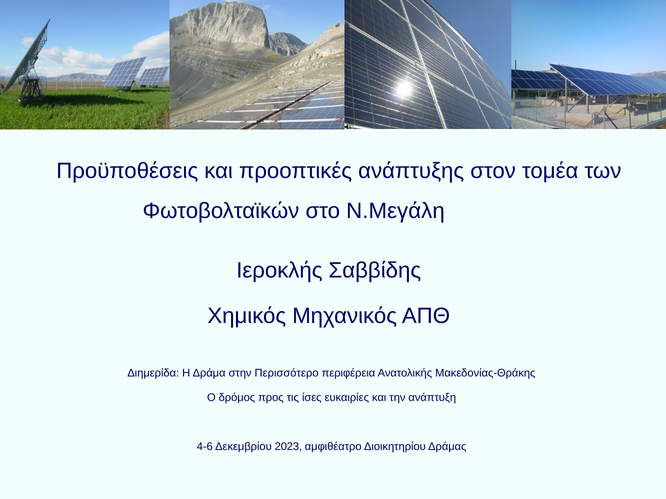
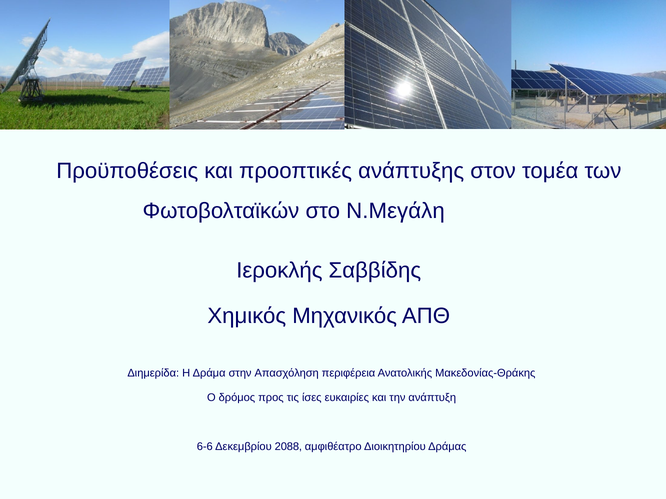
Περισσότερο: Περισσότερο -> Απασχόληση (287, 373)
4-6: 4-6 -> 6-6 (205, 447)
2023: 2023 -> 2088 (288, 447)
